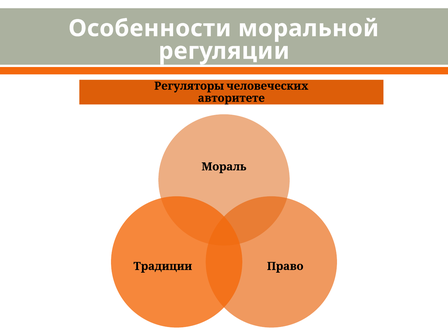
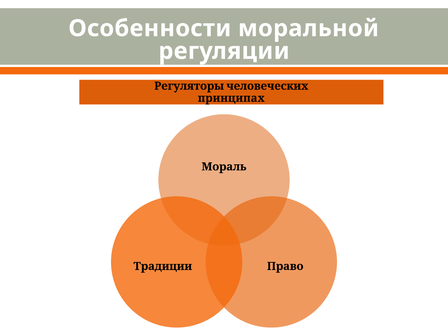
авторитете: авторитете -> принципах (231, 98)
